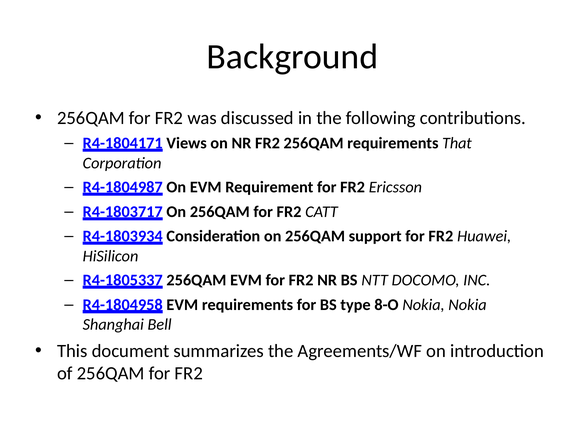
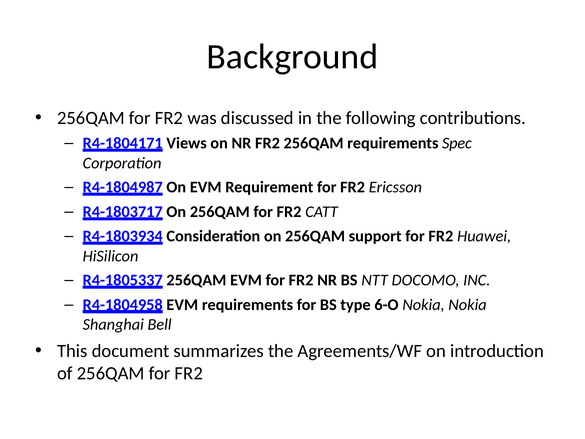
That: That -> Spec (457, 143)
8-O: 8-O -> 6-O (386, 304)
